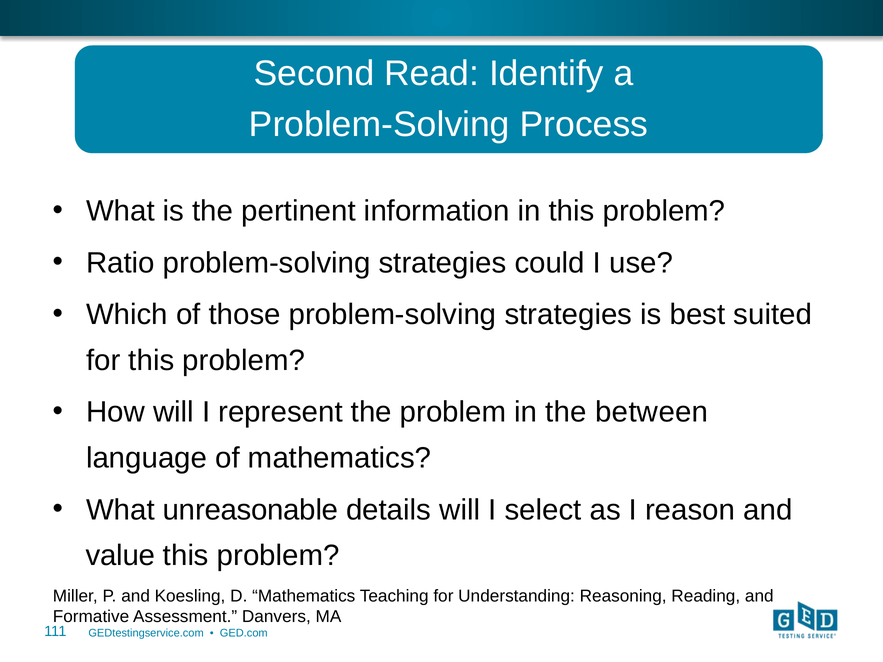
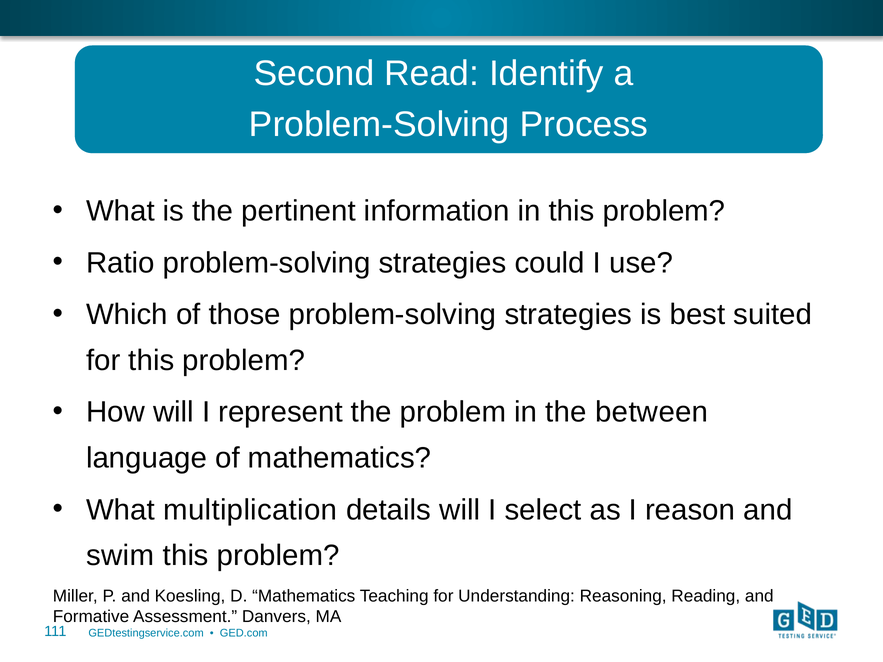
unreasonable: unreasonable -> multiplication (250, 510)
value: value -> swim (120, 556)
